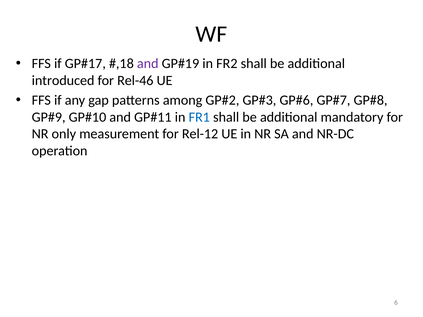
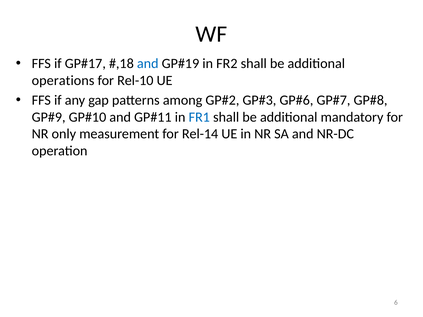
and colour: purple -> blue (148, 64)
introduced: introduced -> operations (63, 81)
Rel-46: Rel-46 -> Rel-10 (135, 81)
Rel-12: Rel-12 -> Rel-14 (200, 134)
